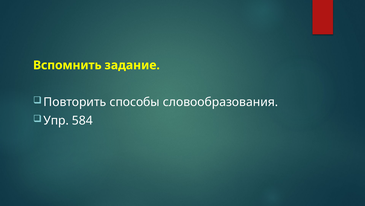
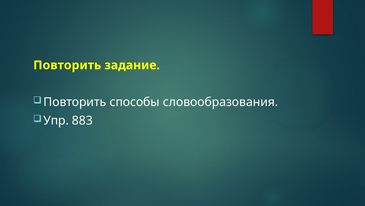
Вспомнить: Вспомнить -> Повторить (67, 65)
584: 584 -> 883 (82, 120)
